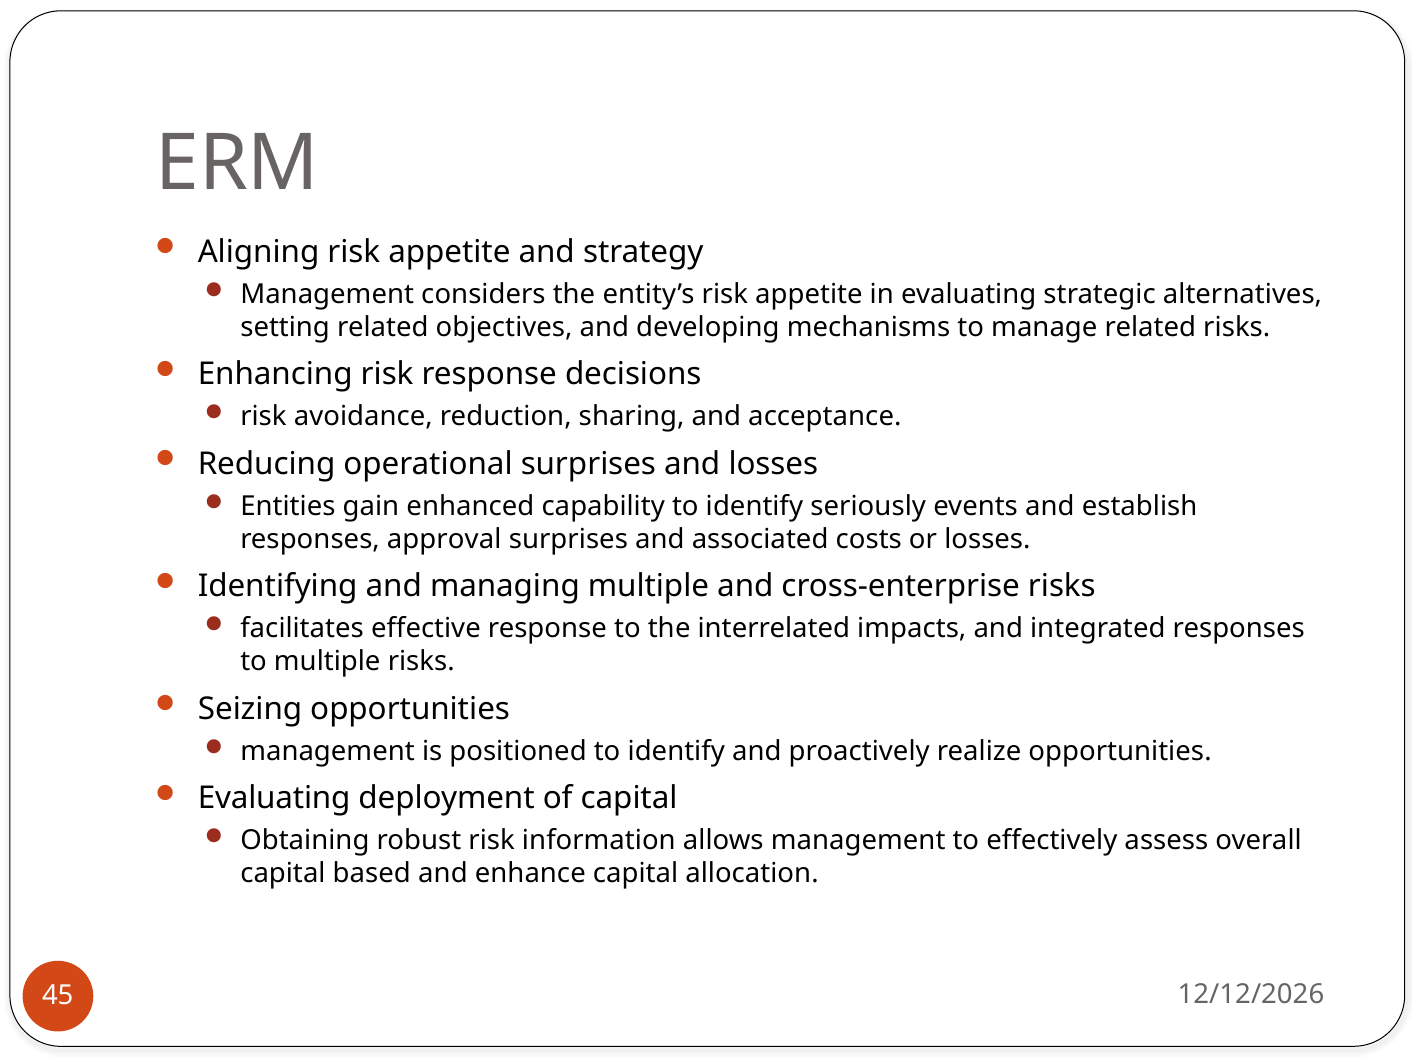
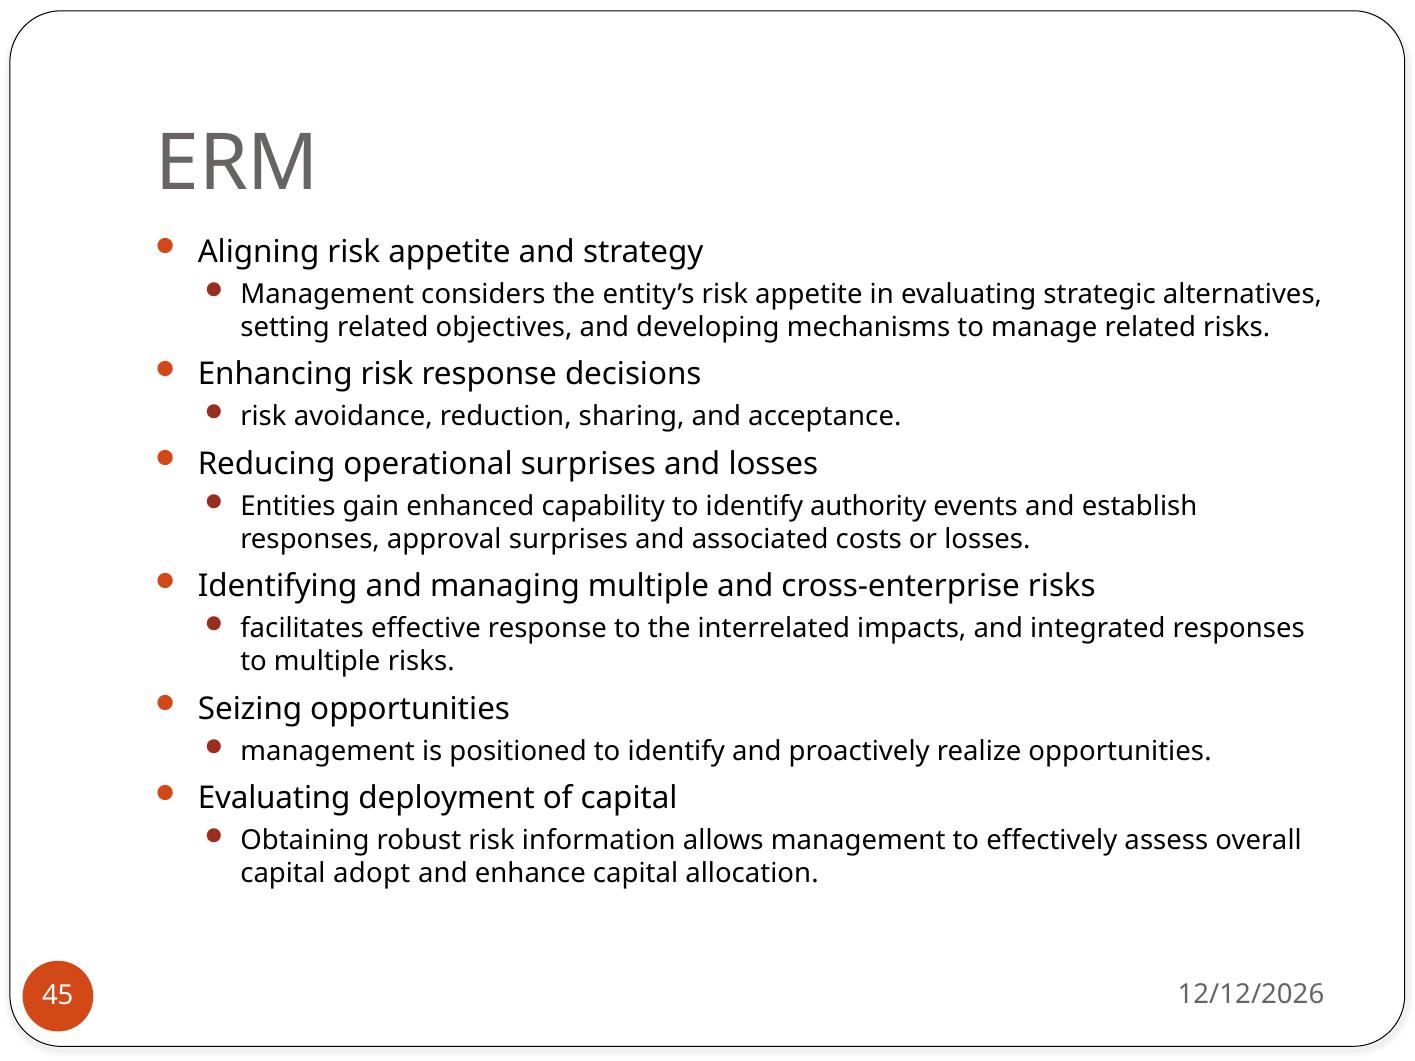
seriously: seriously -> authority (868, 506)
based: based -> adopt (372, 874)
